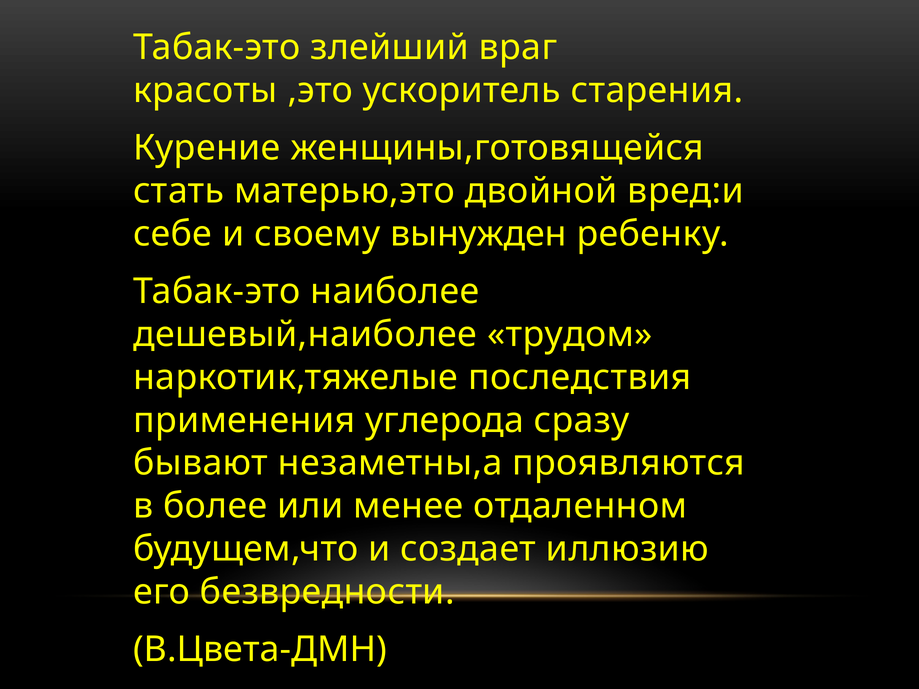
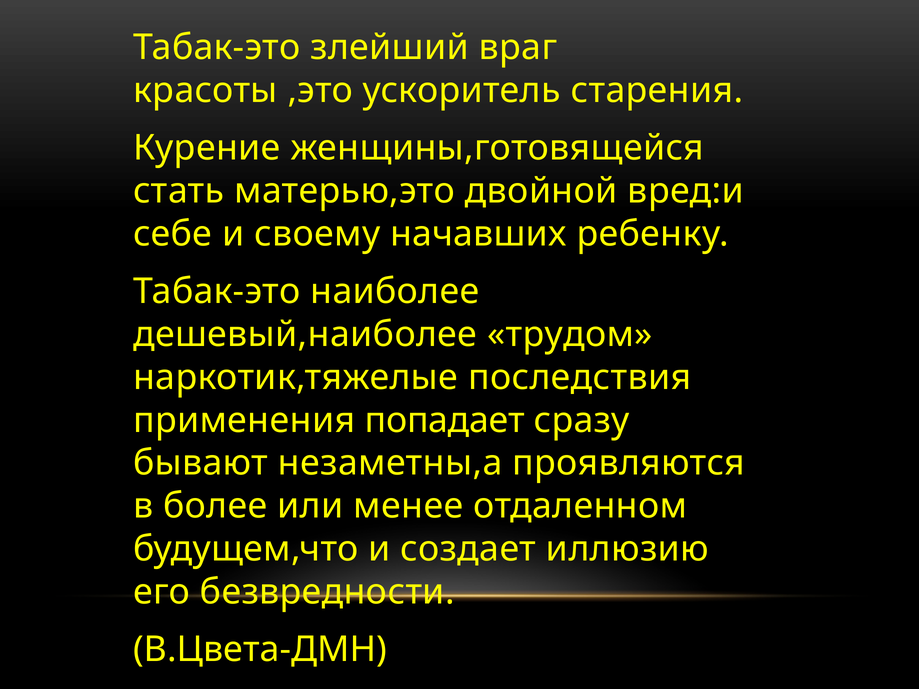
вынужден: вынужден -> начавших (478, 234)
углерода: углерода -> попадает (445, 420)
